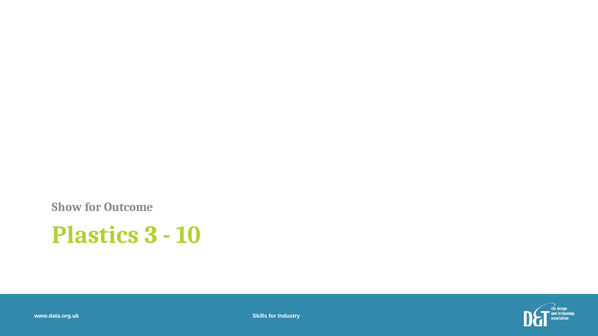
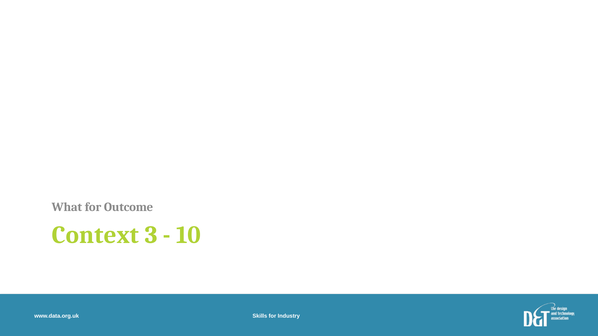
Show: Show -> What (67, 207)
Plastics: Plastics -> Context (95, 235)
